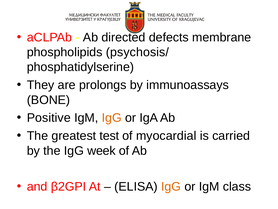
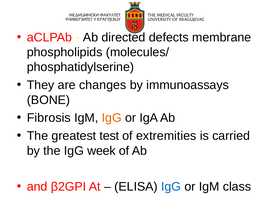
psychosis/: psychosis/ -> molecules/ (137, 52)
prolongs: prolongs -> changes (103, 85)
Positive: Positive -> Fibrosis (49, 118)
myocardial: myocardial -> extremities (166, 136)
IgG colour: orange -> blue (171, 186)
